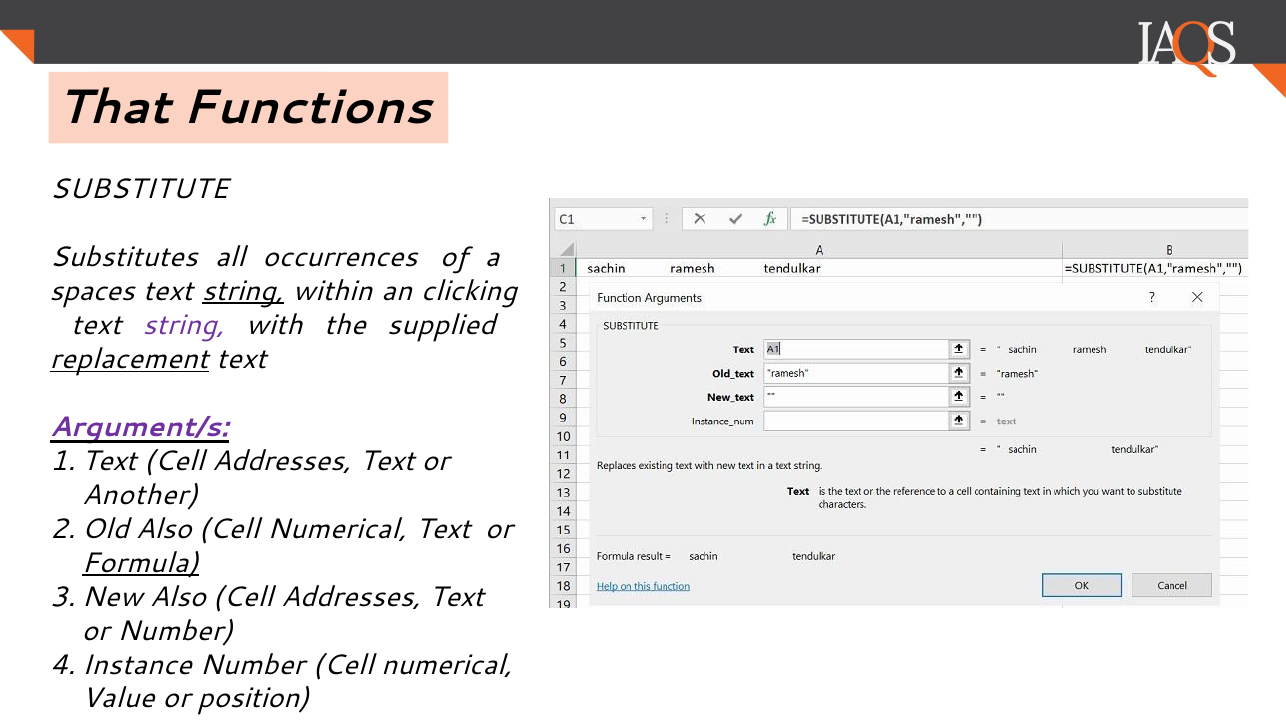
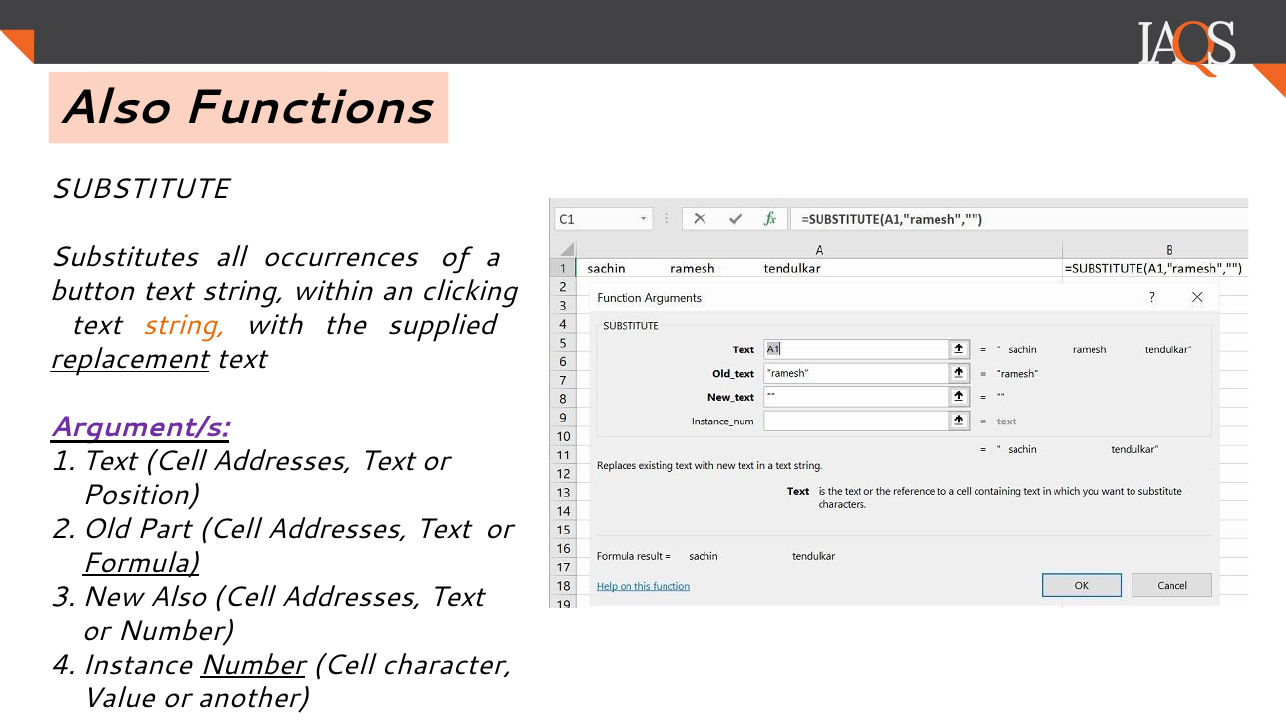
That: That -> Also (114, 107)
spaces: spaces -> button (92, 291)
string underline: present -> none (243, 291)
string colour: purple -> orange (184, 325)
Another: Another -> Position (140, 496)
Also: Also -> Part (164, 530)
Numerical: Numerical -> Addresses (337, 530)
Number underline: none -> present (252, 665)
numerical: numerical -> character (447, 665)
position: position -> another (253, 699)
